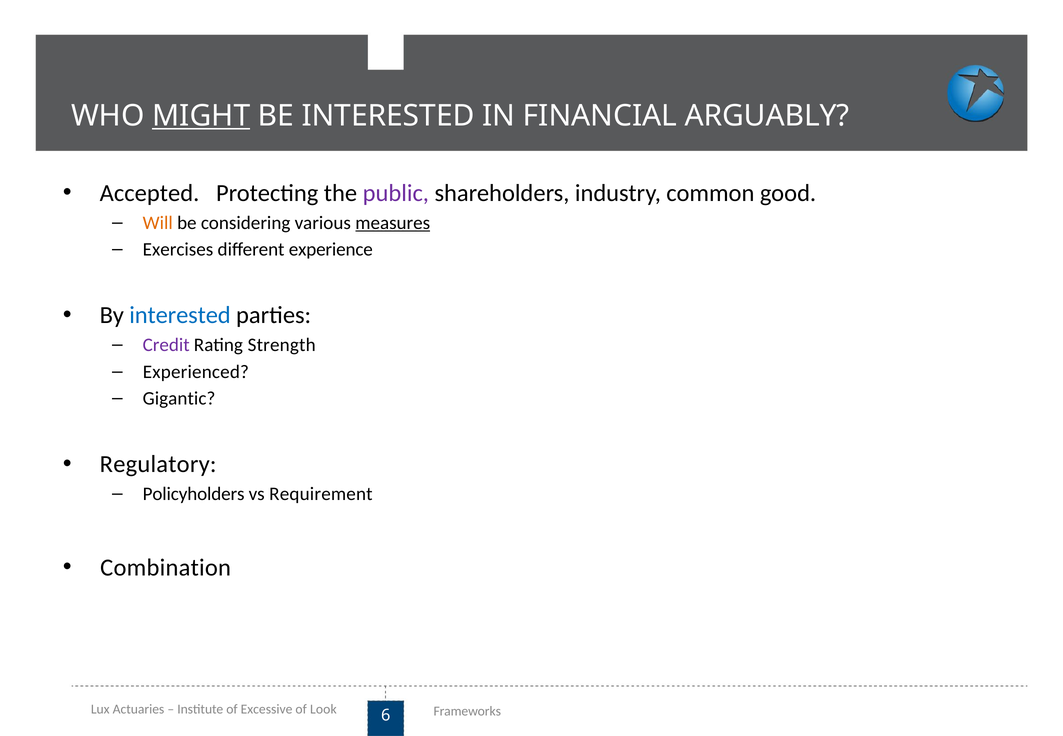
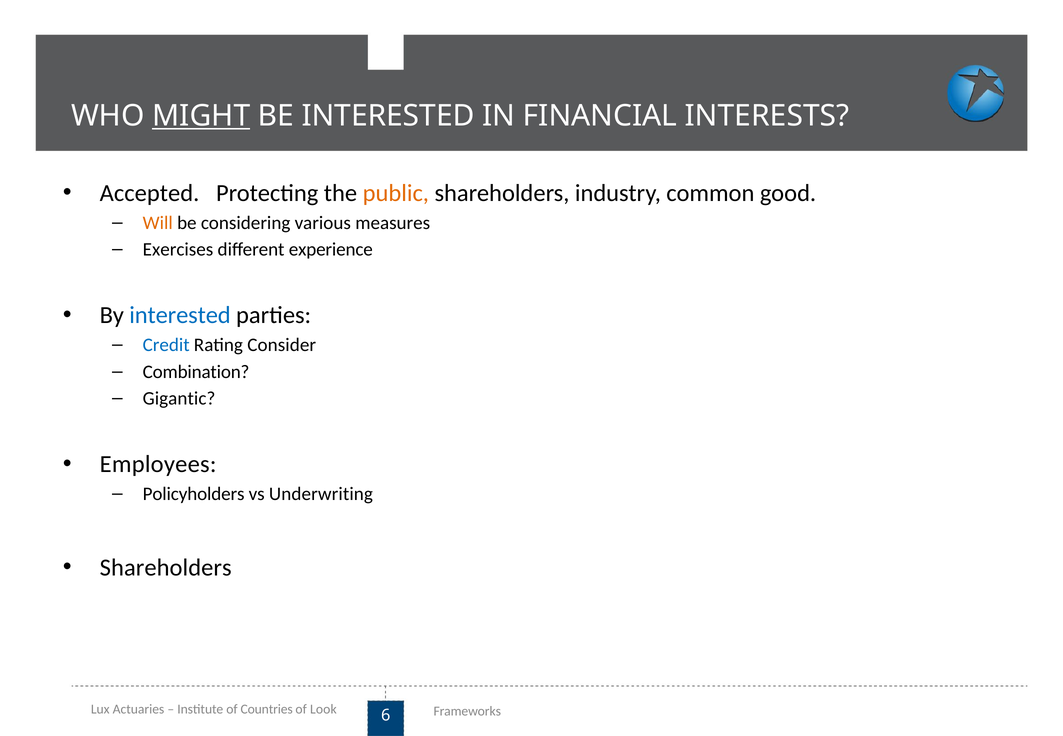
ARGUABLY: ARGUABLY -> INTERESTS (767, 116)
public colour: purple -> orange (396, 193)
measures underline: present -> none (393, 223)
Credit colour: purple -> blue (166, 345)
Strength: Strength -> Consider (282, 345)
Experienced: Experienced -> Combination (196, 372)
Regulatory: Regulatory -> Employees (158, 464)
Requirement: Requirement -> Underwriting (321, 494)
Combination: Combination -> Shareholders (166, 568)
Excessive: Excessive -> Countries (267, 709)
